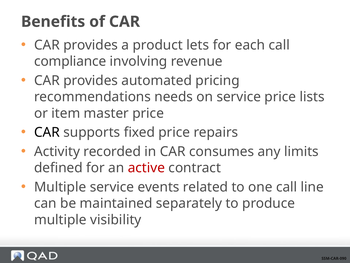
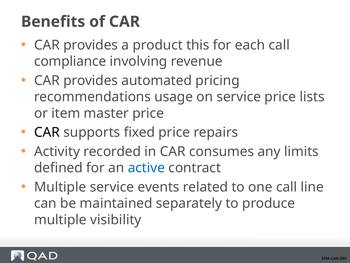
lets: lets -> this (198, 45)
needs: needs -> usage (174, 97)
active colour: red -> blue (146, 168)
